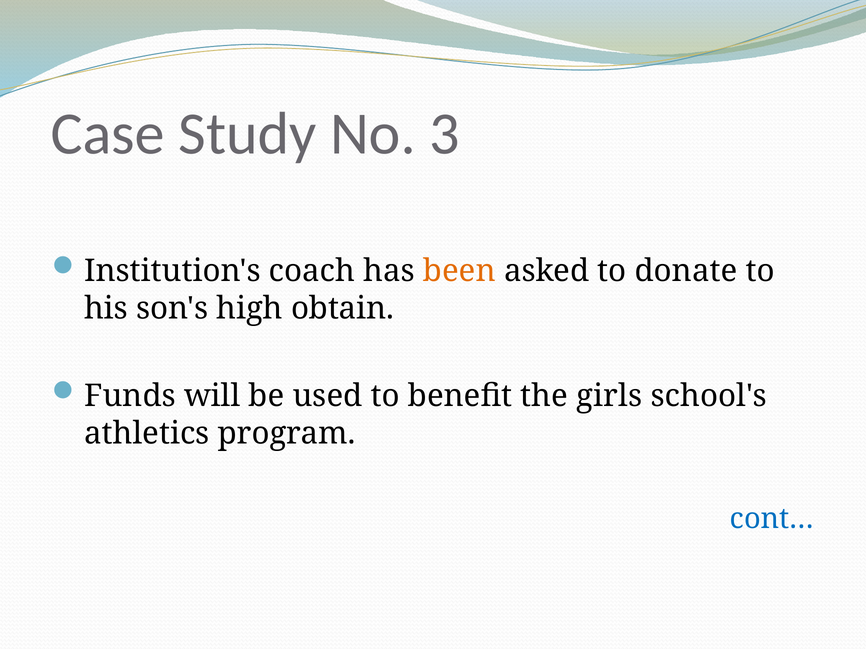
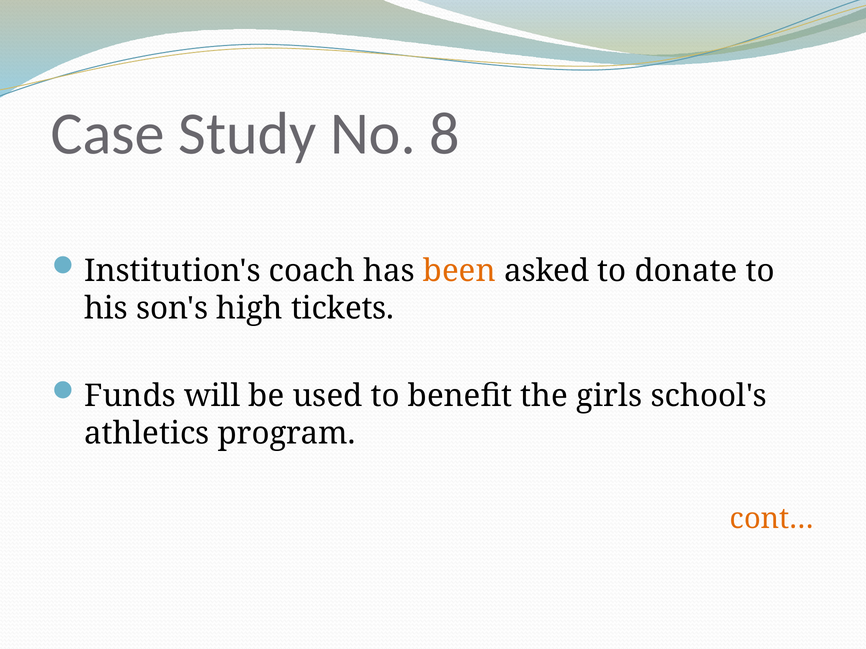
3: 3 -> 8 (445, 134)
obtain: obtain -> tickets (343, 309)
cont… colour: blue -> orange (772, 519)
